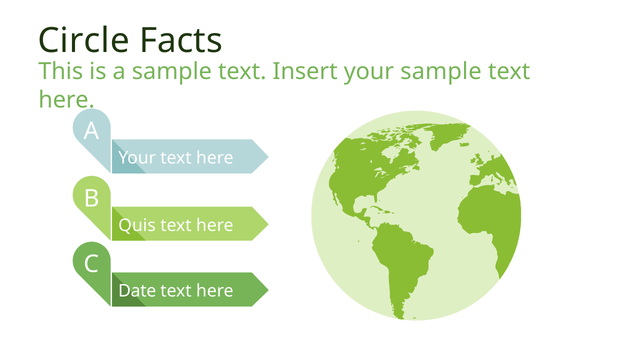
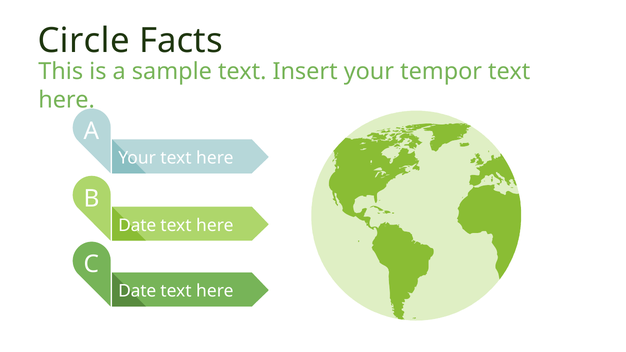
your sample: sample -> tempor (441, 72)
Quis: Quis -> Date (137, 226)
